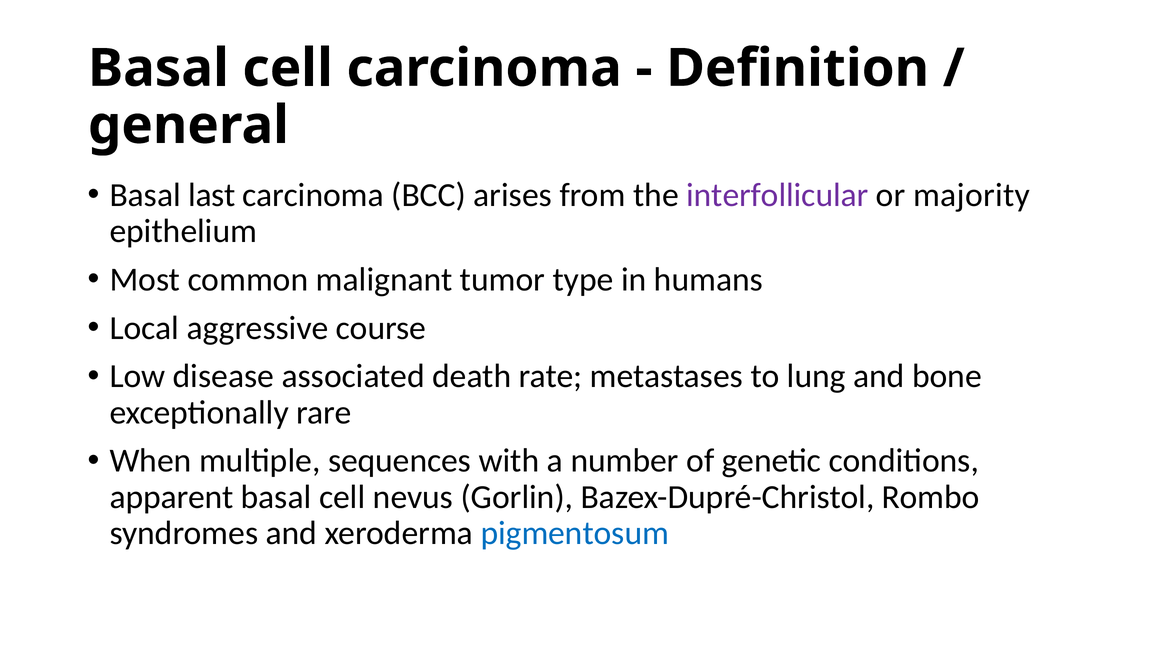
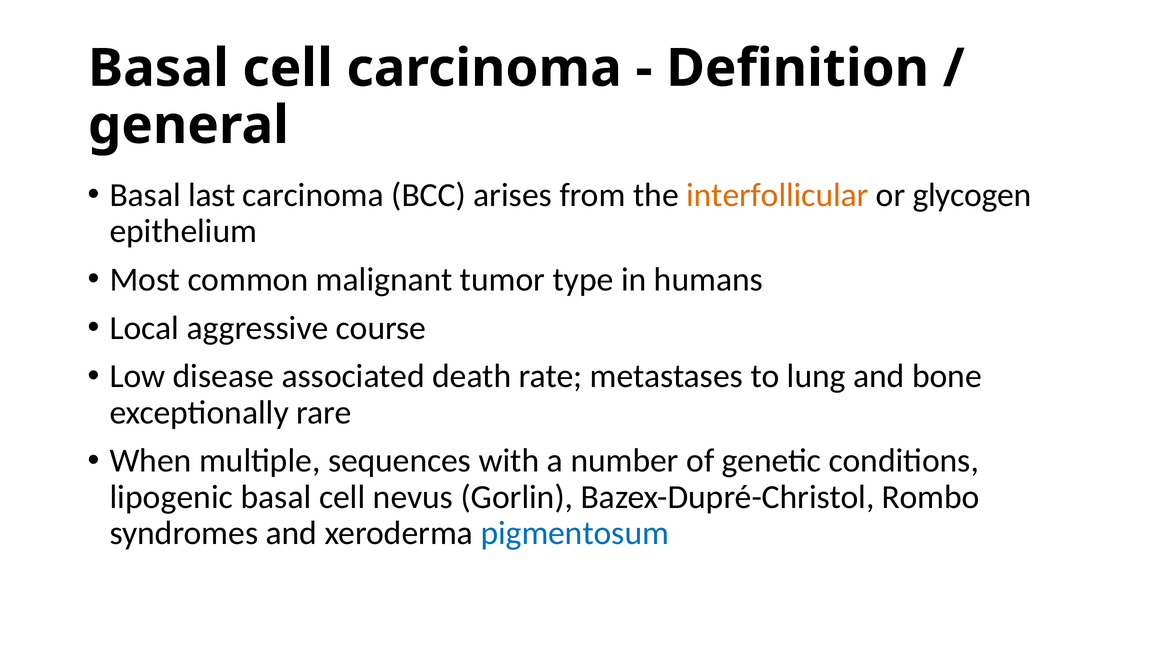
interfollicular colour: purple -> orange (777, 195)
majority: majority -> glycogen (972, 195)
apparent: apparent -> lipogenic (171, 497)
